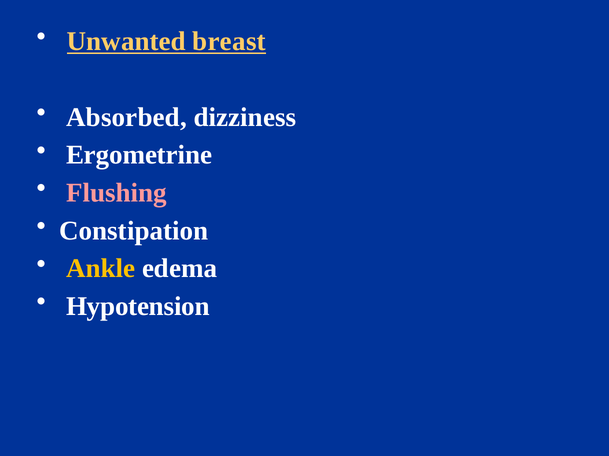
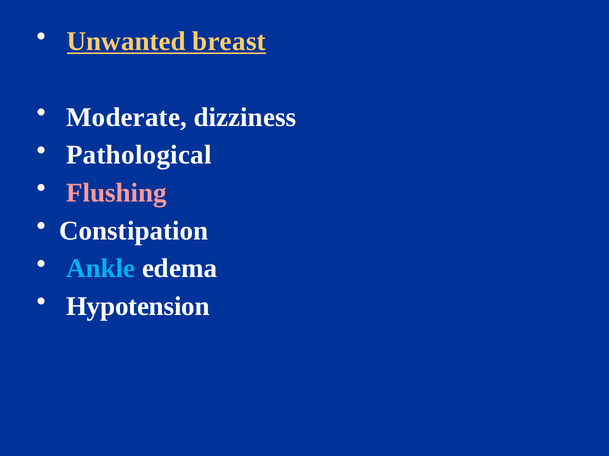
Absorbed: Absorbed -> Moderate (127, 117)
Ergometrine: Ergometrine -> Pathological (139, 155)
Ankle colour: yellow -> light blue (101, 269)
